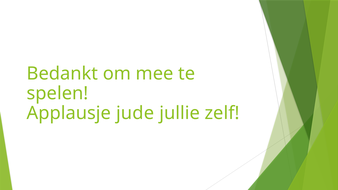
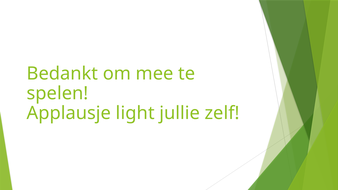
jude: jude -> light (135, 113)
